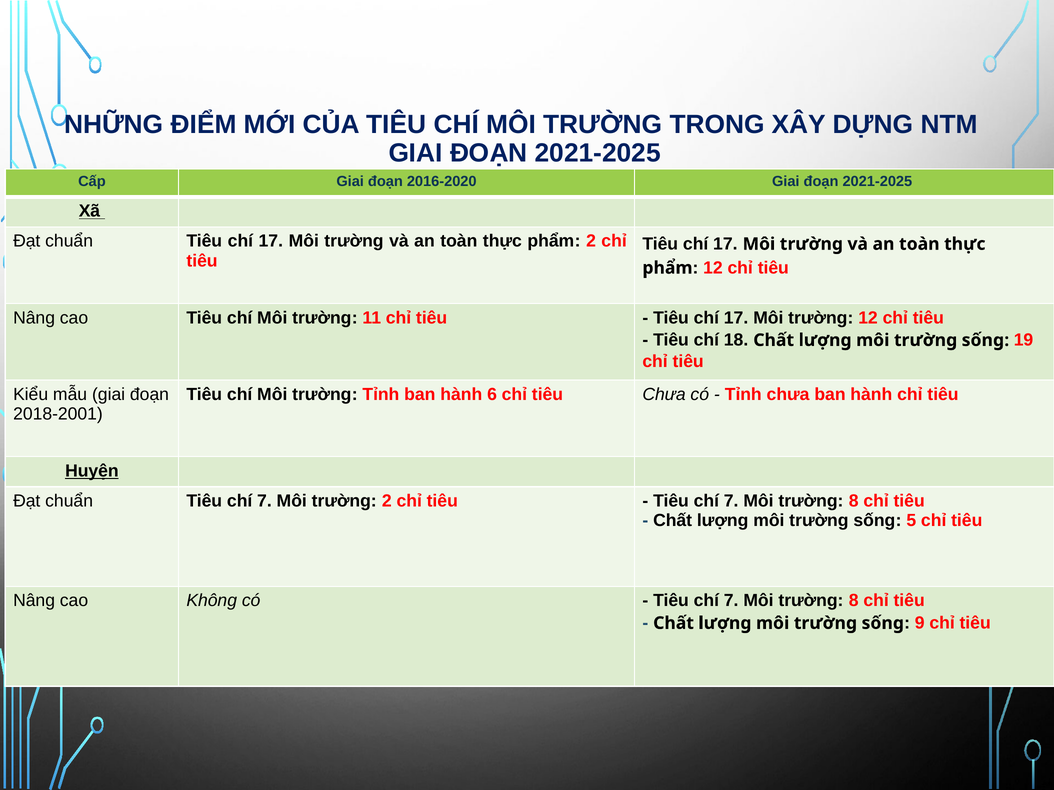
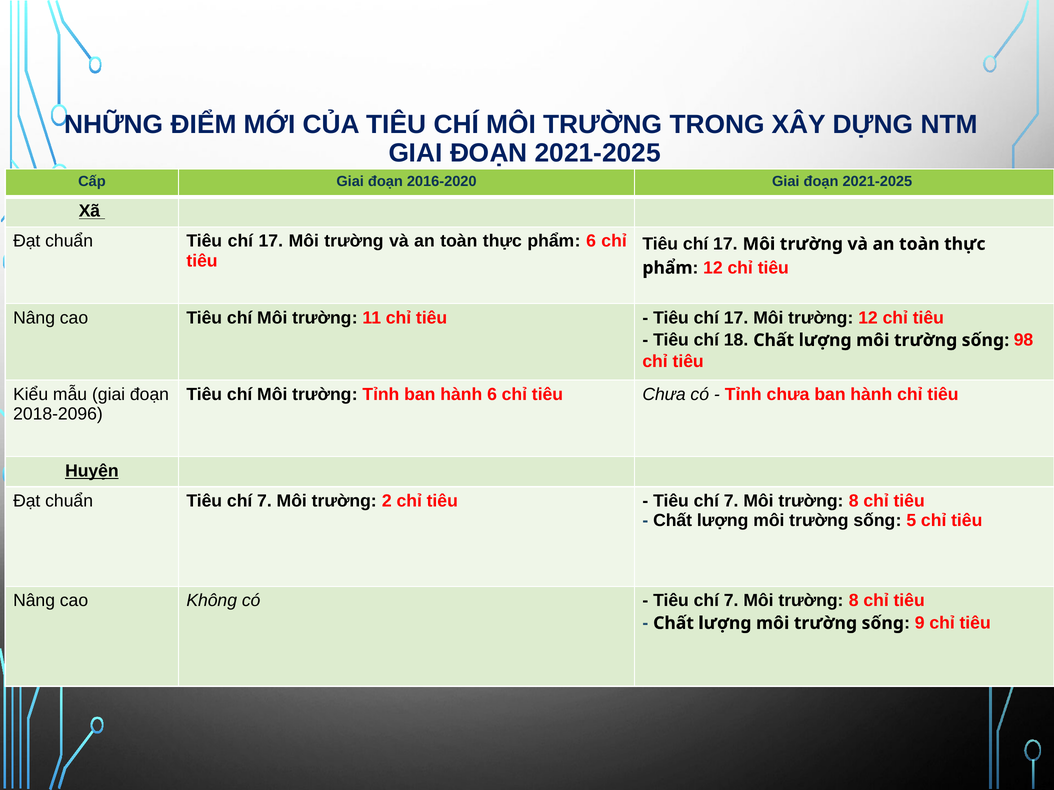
phẩm 2: 2 -> 6 (591, 241)
19: 19 -> 98 (1024, 340)
2018-2001: 2018-2001 -> 2018-2096 (58, 414)
